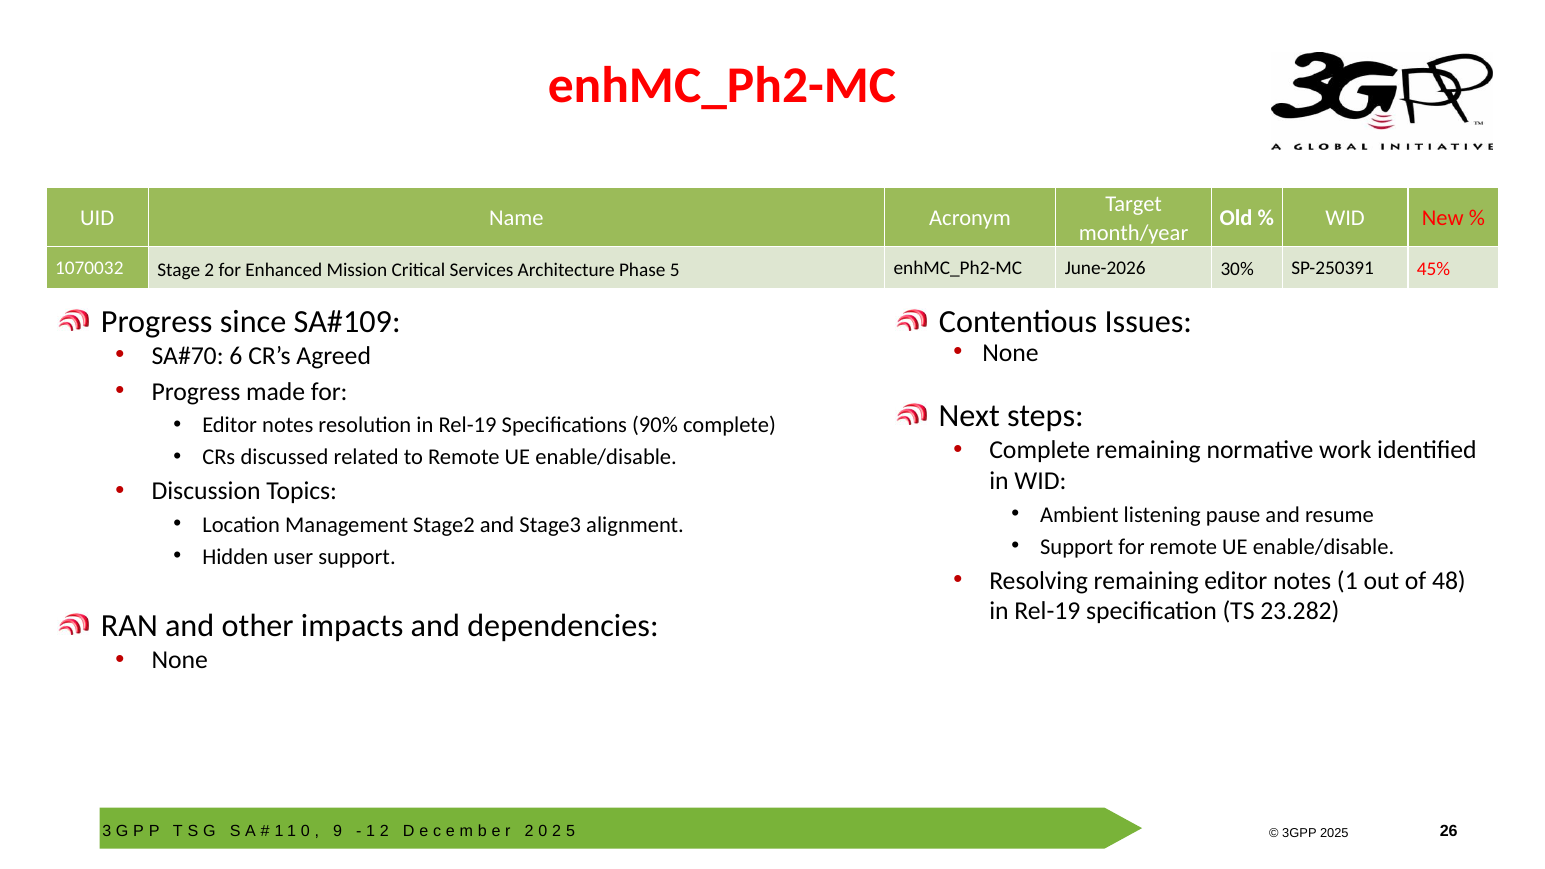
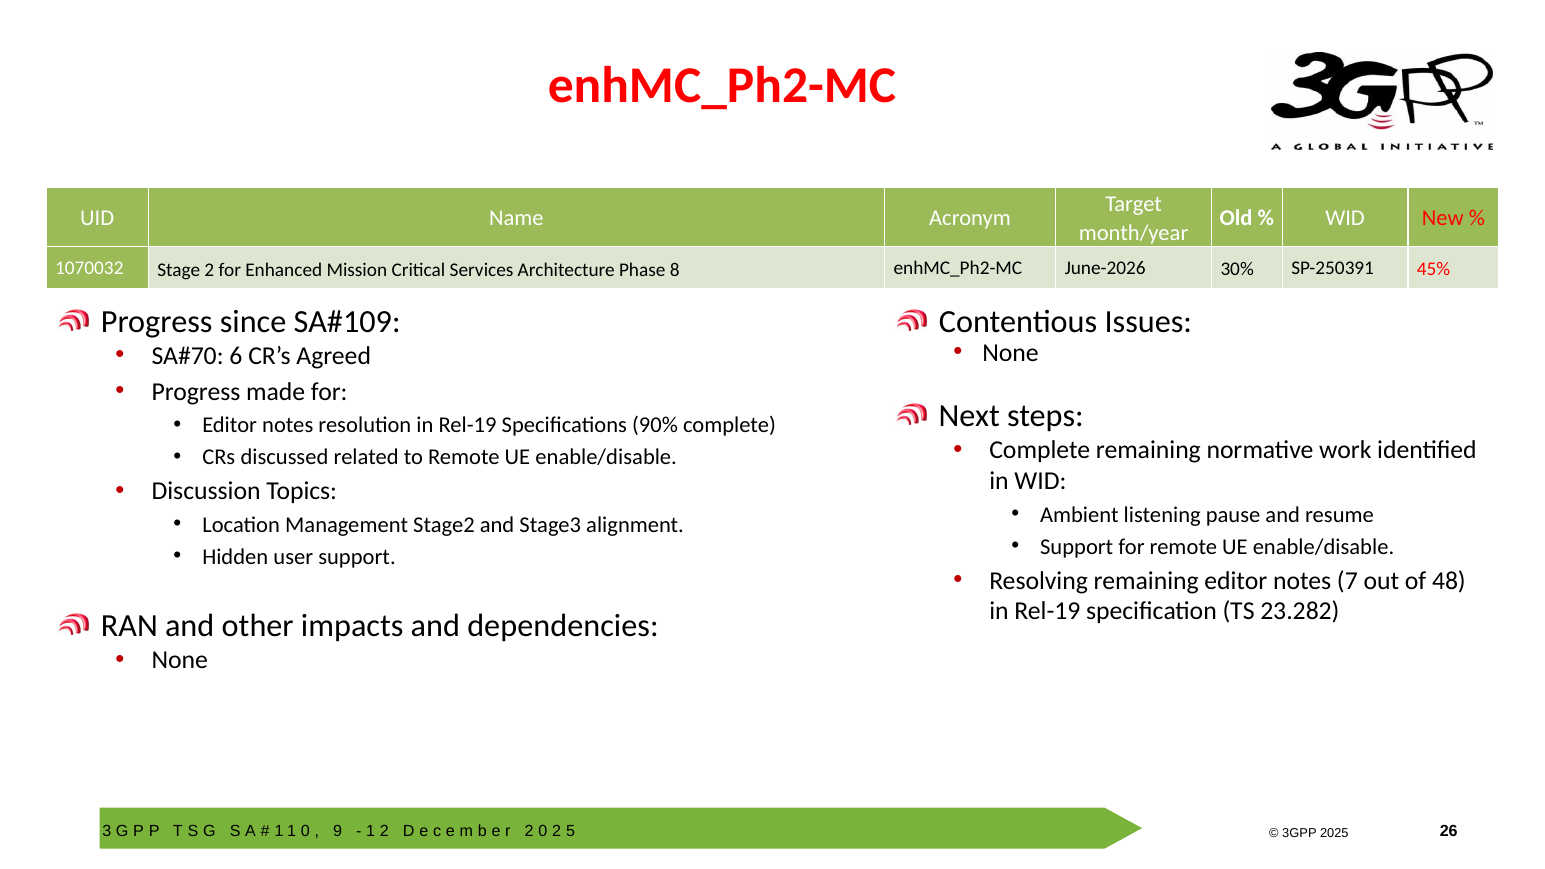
Phase 5: 5 -> 8 (675, 270)
notes 1: 1 -> 7 (1347, 581)
